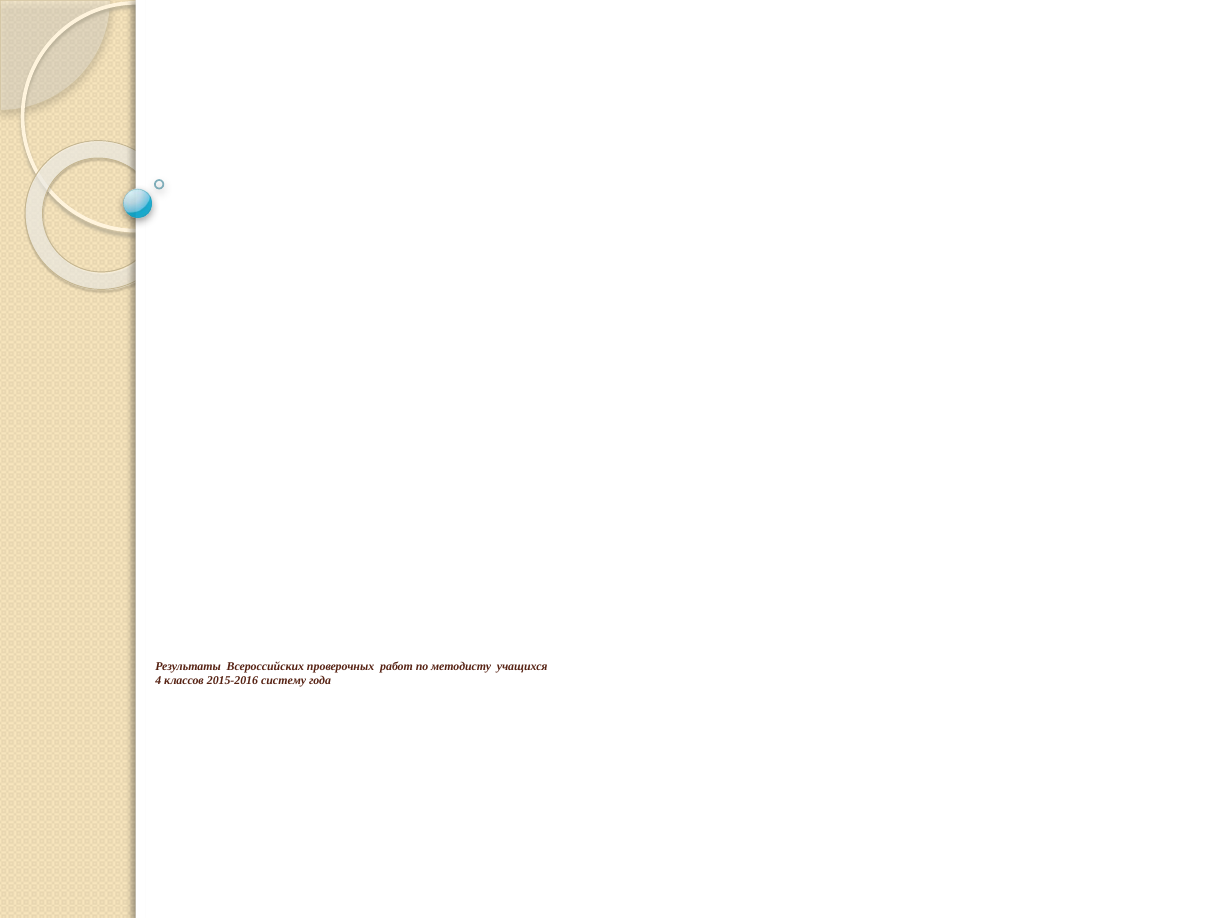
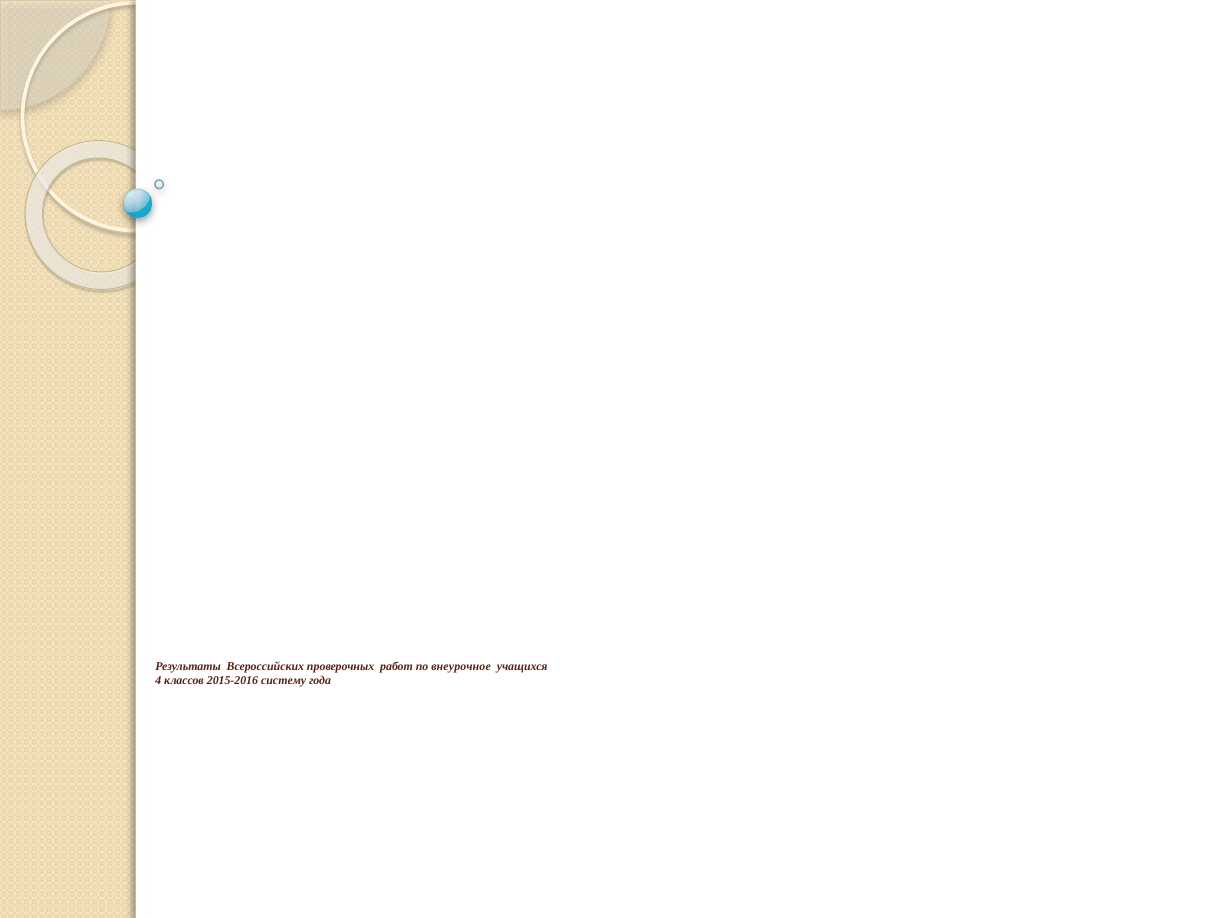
методисту: методисту -> внеурочное (461, 666)
